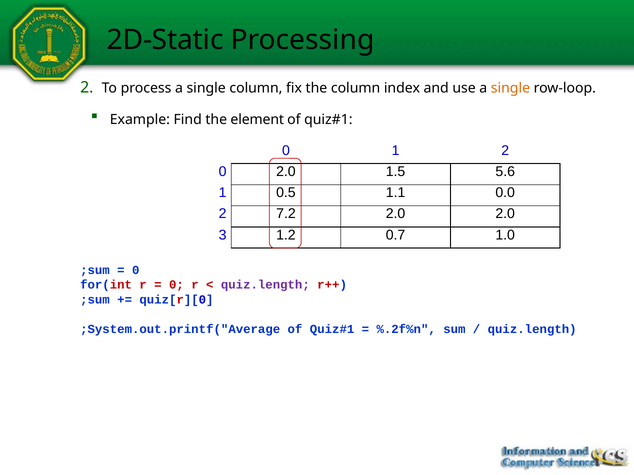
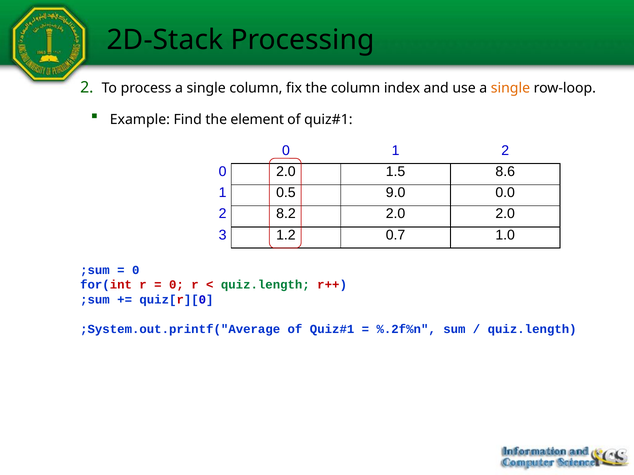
2D-Static: 2D-Static -> 2D-Stack (165, 40)
5.6: 5.6 -> 8.6 (505, 172)
1.1: 1.1 -> 9.0 (396, 193)
7.2: 7.2 -> 8.2 (286, 214)
quiz.length colour: purple -> green (265, 285)
